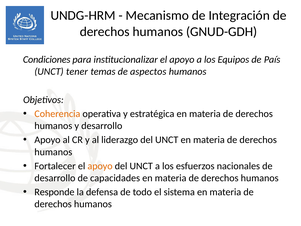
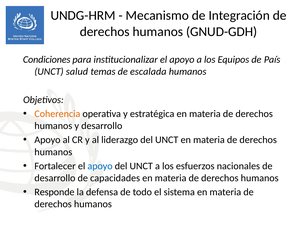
tener: tener -> salud (77, 72)
aspectos: aspectos -> escalada (148, 72)
apoyo colour: orange -> blue (100, 166)
